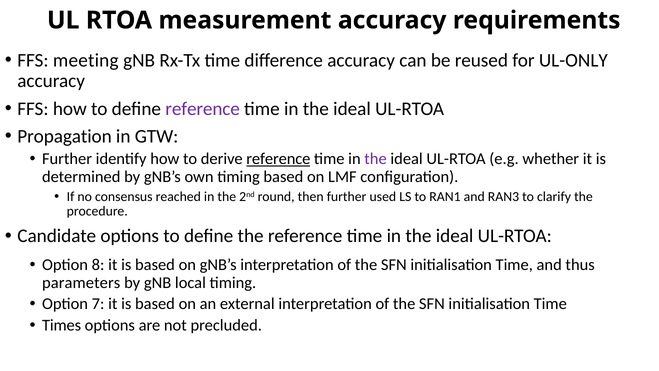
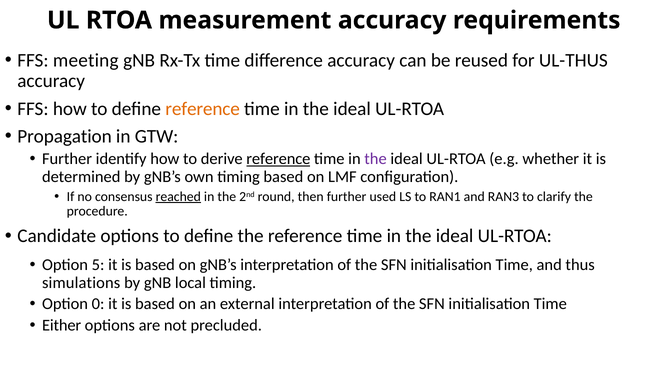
UL-ONLY: UL-ONLY -> UL-THUS (573, 60)
reference colour: purple -> orange (203, 109)
reached underline: none -> present (178, 196)
8: 8 -> 5 (98, 265)
parameters: parameters -> simulations (81, 283)
7: 7 -> 0 (98, 304)
Times: Times -> Either (62, 325)
